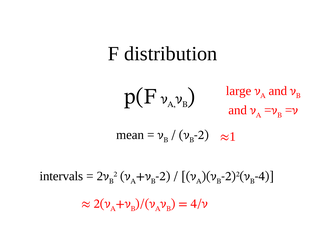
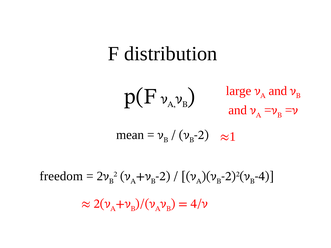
intervals: intervals -> freedom (61, 176)
